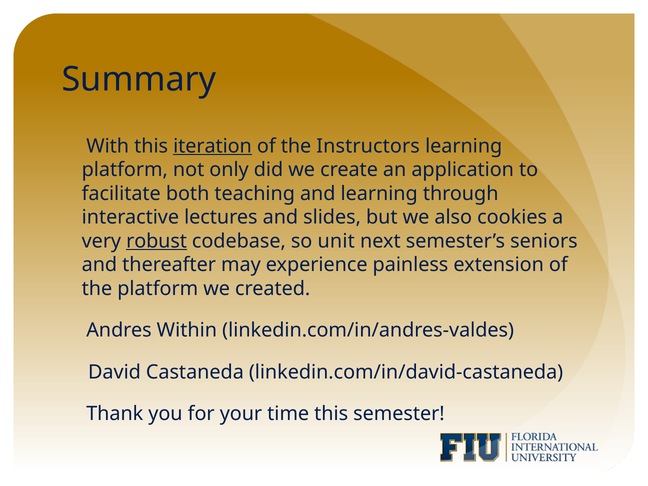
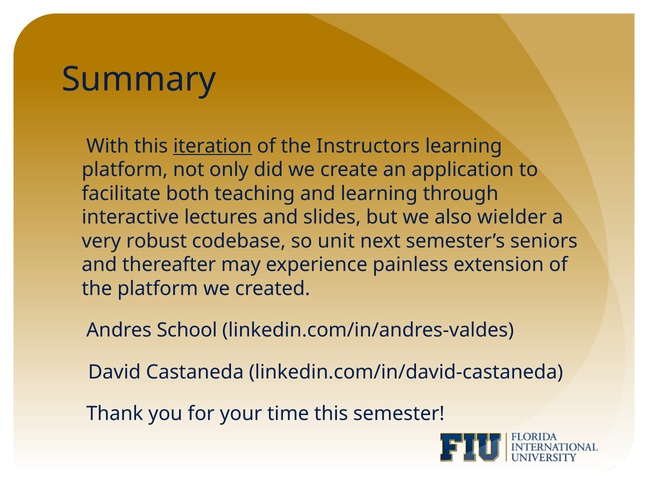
cookies: cookies -> wielder (512, 217)
robust underline: present -> none (157, 241)
Within: Within -> School (187, 330)
